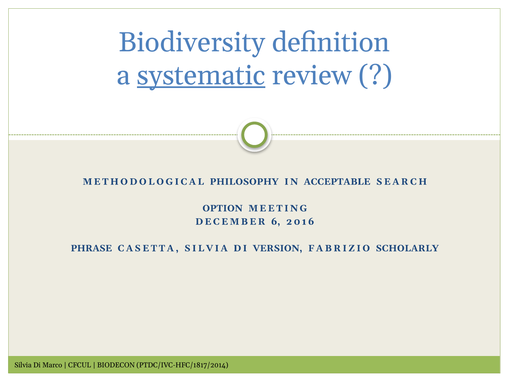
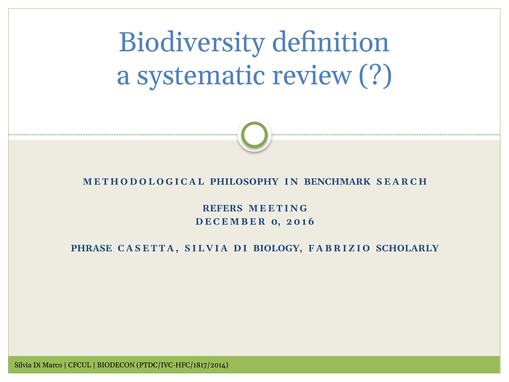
systematic underline: present -> none (201, 75)
ACCEPTABLE: ACCEPTABLE -> BENCHMARK (337, 182)
OPTION: OPTION -> REFERS (222, 208)
6: 6 -> 0 (276, 222)
VERSION: VERSION -> BIOLOGY (278, 248)
